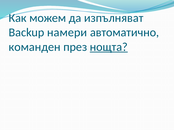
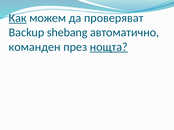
Как underline: none -> present (18, 18)
изпълняват: изпълняват -> проверяват (114, 18)
намери: намери -> shebang (67, 33)
